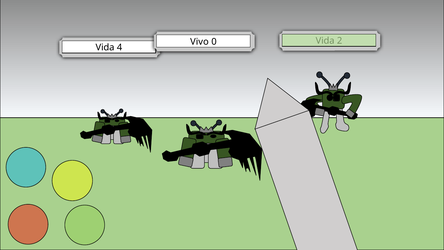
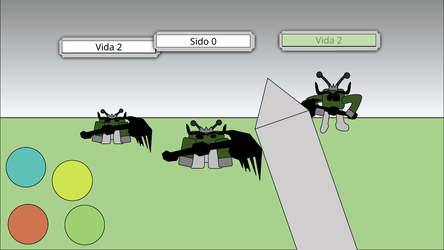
Vivo: Vivo -> Sido (200, 42)
4: 4 -> 2 (120, 48)
